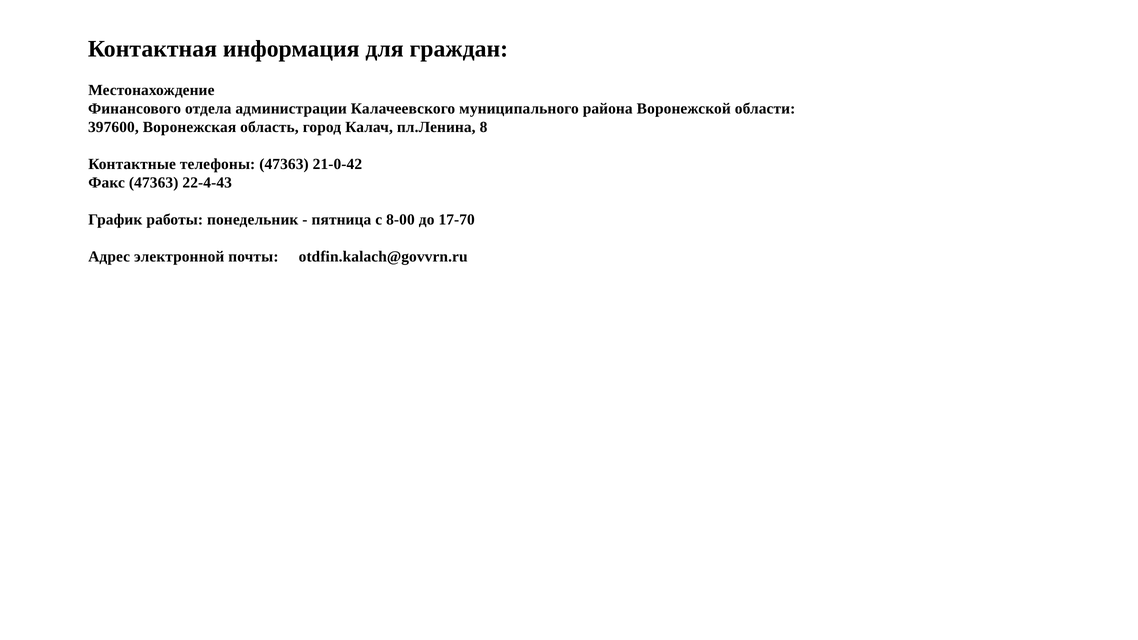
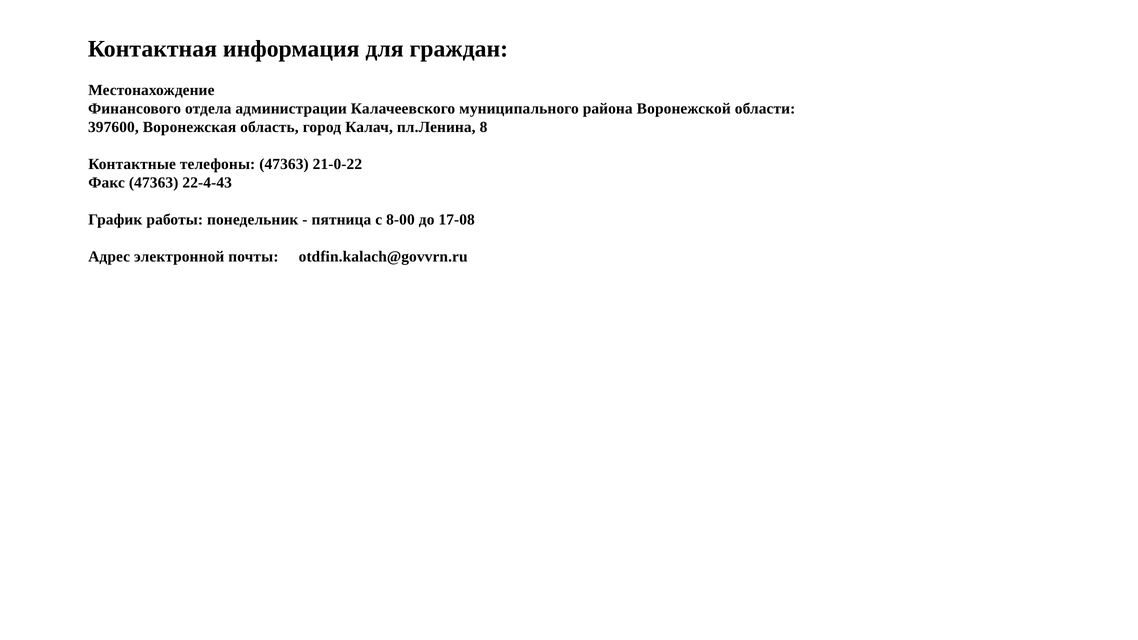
21-0-42: 21-0-42 -> 21-0-22 (337, 164)
17-70: 17-70 -> 17-08 (457, 220)
